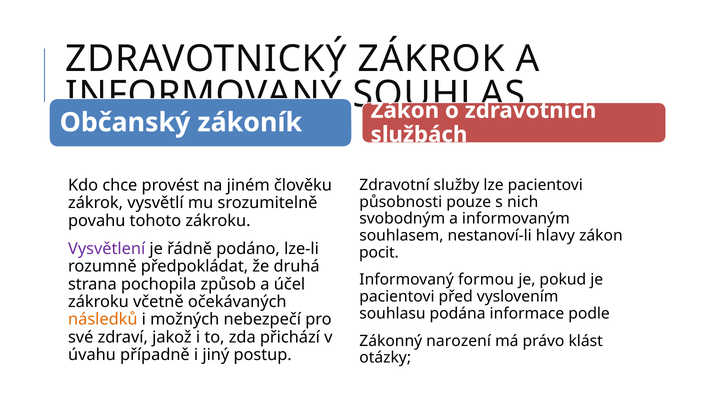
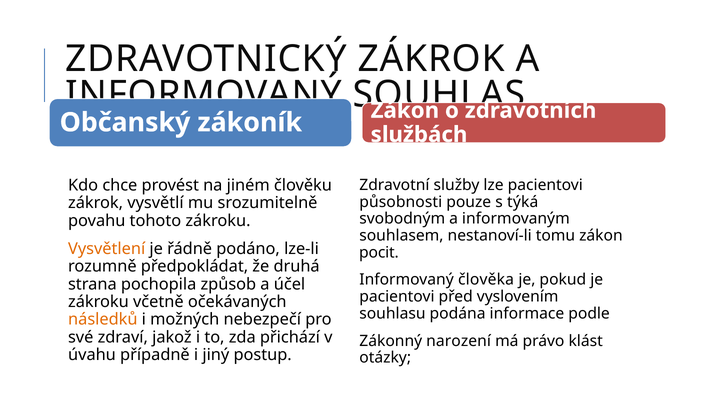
nich: nich -> týká (523, 202)
hlavy: hlavy -> tomu (555, 236)
Vysvětlení colour: purple -> orange (107, 249)
formou: formou -> člověka (486, 280)
